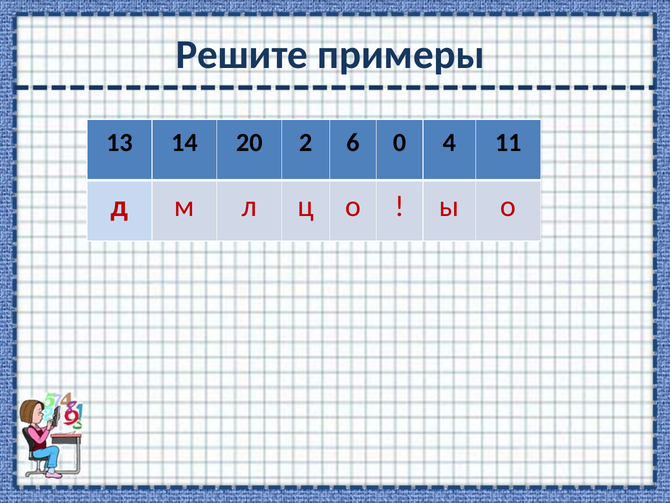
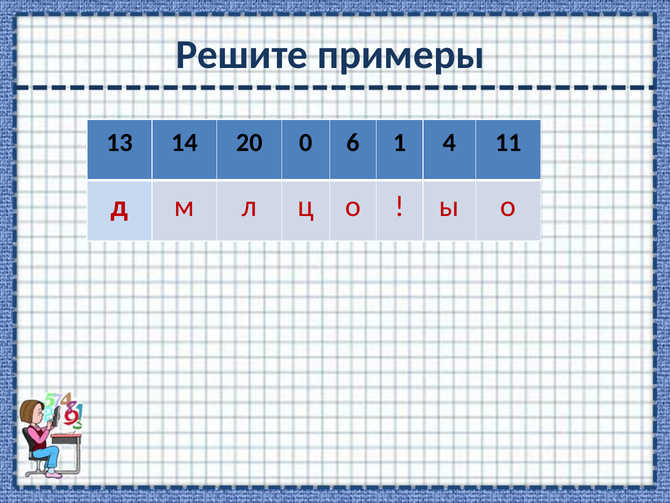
2: 2 -> 0 (306, 142)
0: 0 -> 1 (400, 142)
